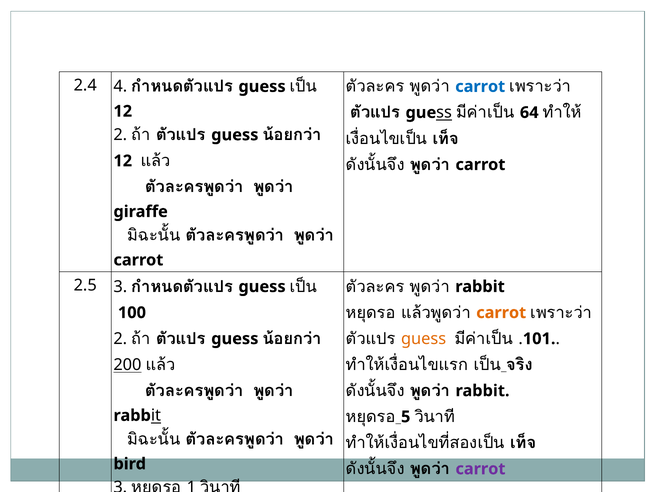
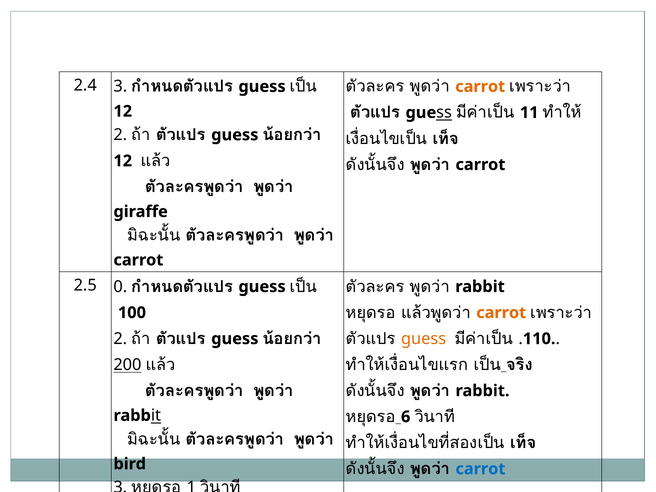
2.4 4: 4 -> 3 (120, 87)
carrot colour: blue -> orange (480, 87)
64: 64 -> 11 (529, 113)
2.5 3: 3 -> 0 (120, 287)
101: 101 -> 110 (539, 339)
5: 5 -> 6 (406, 417)
carrot colour: purple -> blue (480, 469)
